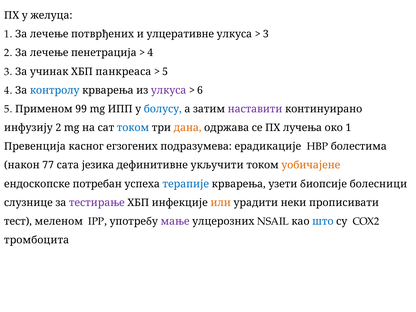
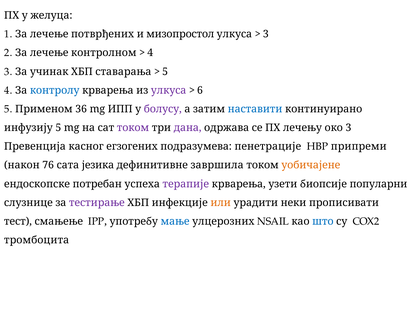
улцеративне: улцеративне -> мизопростол (180, 34)
пенетрација: пенетрација -> контролном (104, 53)
панкреаса: панкреаса -> ставарања (123, 72)
99: 99 -> 36 (81, 109)
болусу colour: blue -> purple (163, 109)
наставити colour: purple -> blue (255, 109)
инфузију 2: 2 -> 5 (58, 128)
током colour: blue -> purple (133, 128)
дана colour: orange -> purple (188, 128)
лучења: лучења -> лечењу (302, 128)
око 1: 1 -> 3 (348, 128)
ерадикације: ерадикације -> пенетрације (268, 146)
болестима: болестима -> припреми (359, 146)
77: 77 -> 76 (48, 165)
укључити: укључити -> завршила (217, 165)
терапије colour: blue -> purple (186, 184)
болесници: болесници -> популарни (378, 184)
меленом: меленом -> смањење (59, 221)
мање colour: purple -> blue (175, 221)
